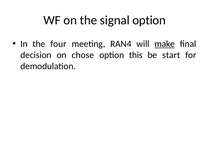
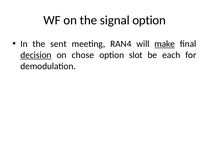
four: four -> sent (58, 44)
decision underline: none -> present (36, 55)
this: this -> slot (136, 55)
start: start -> each (171, 55)
